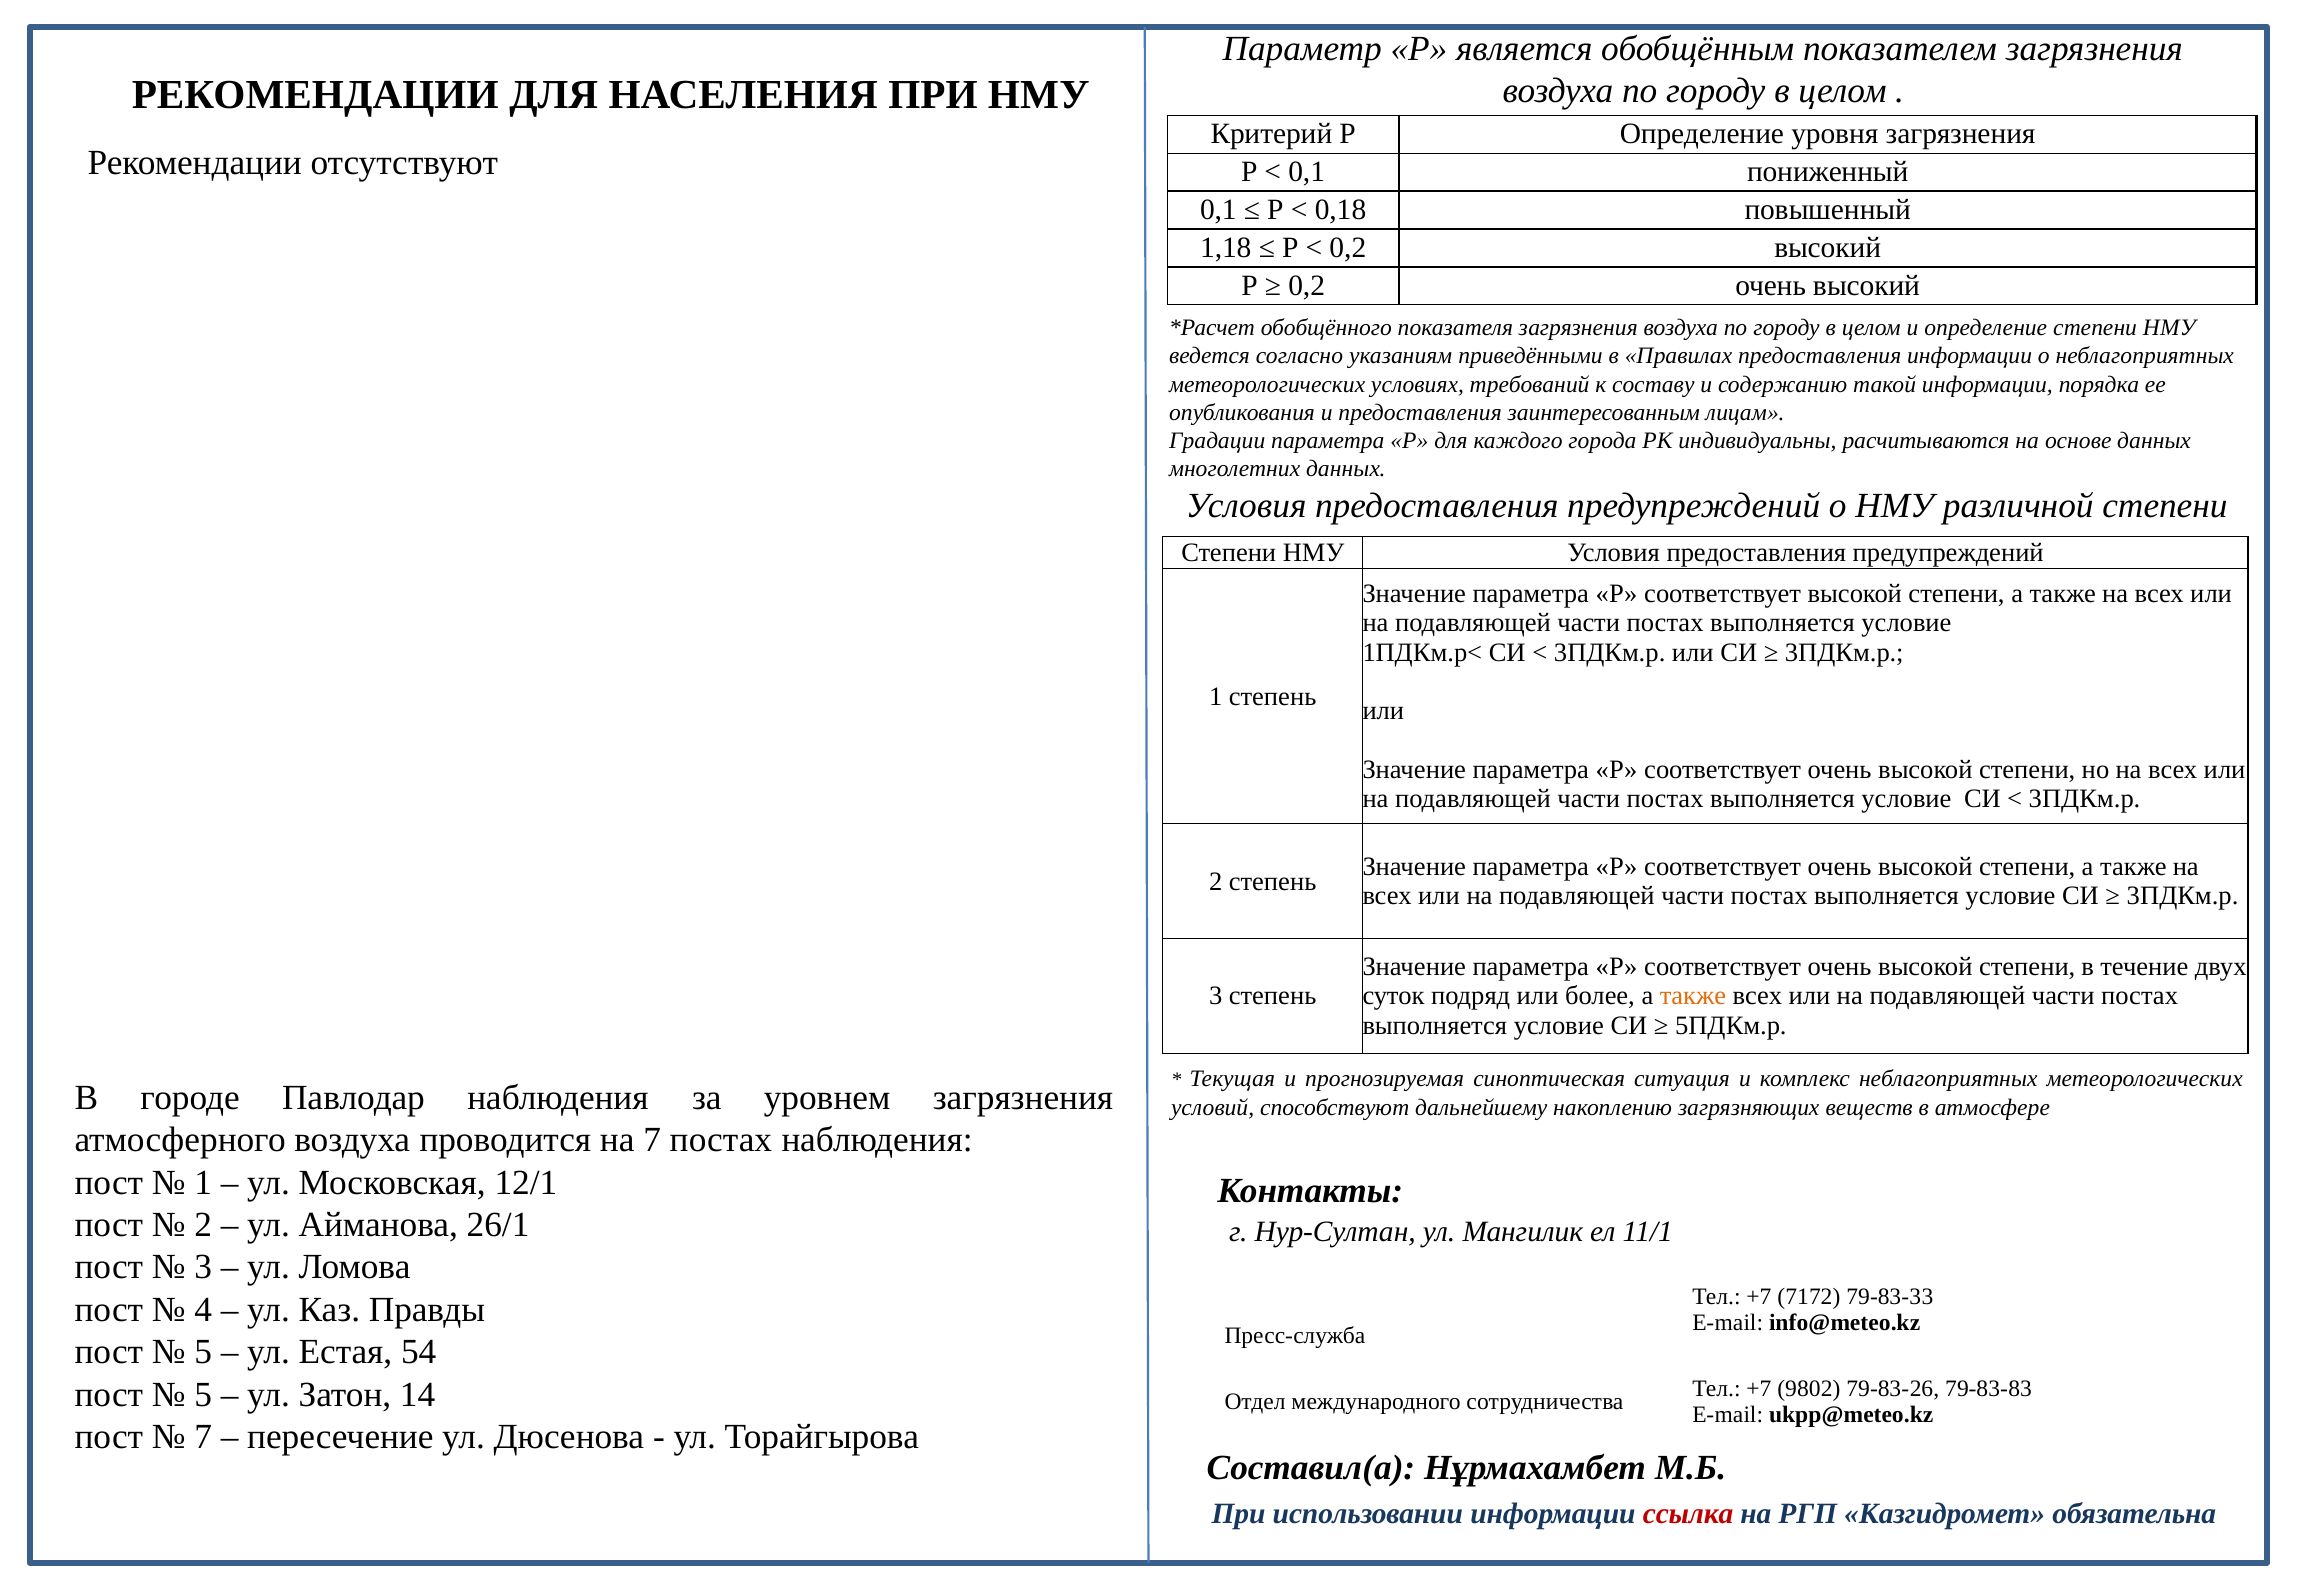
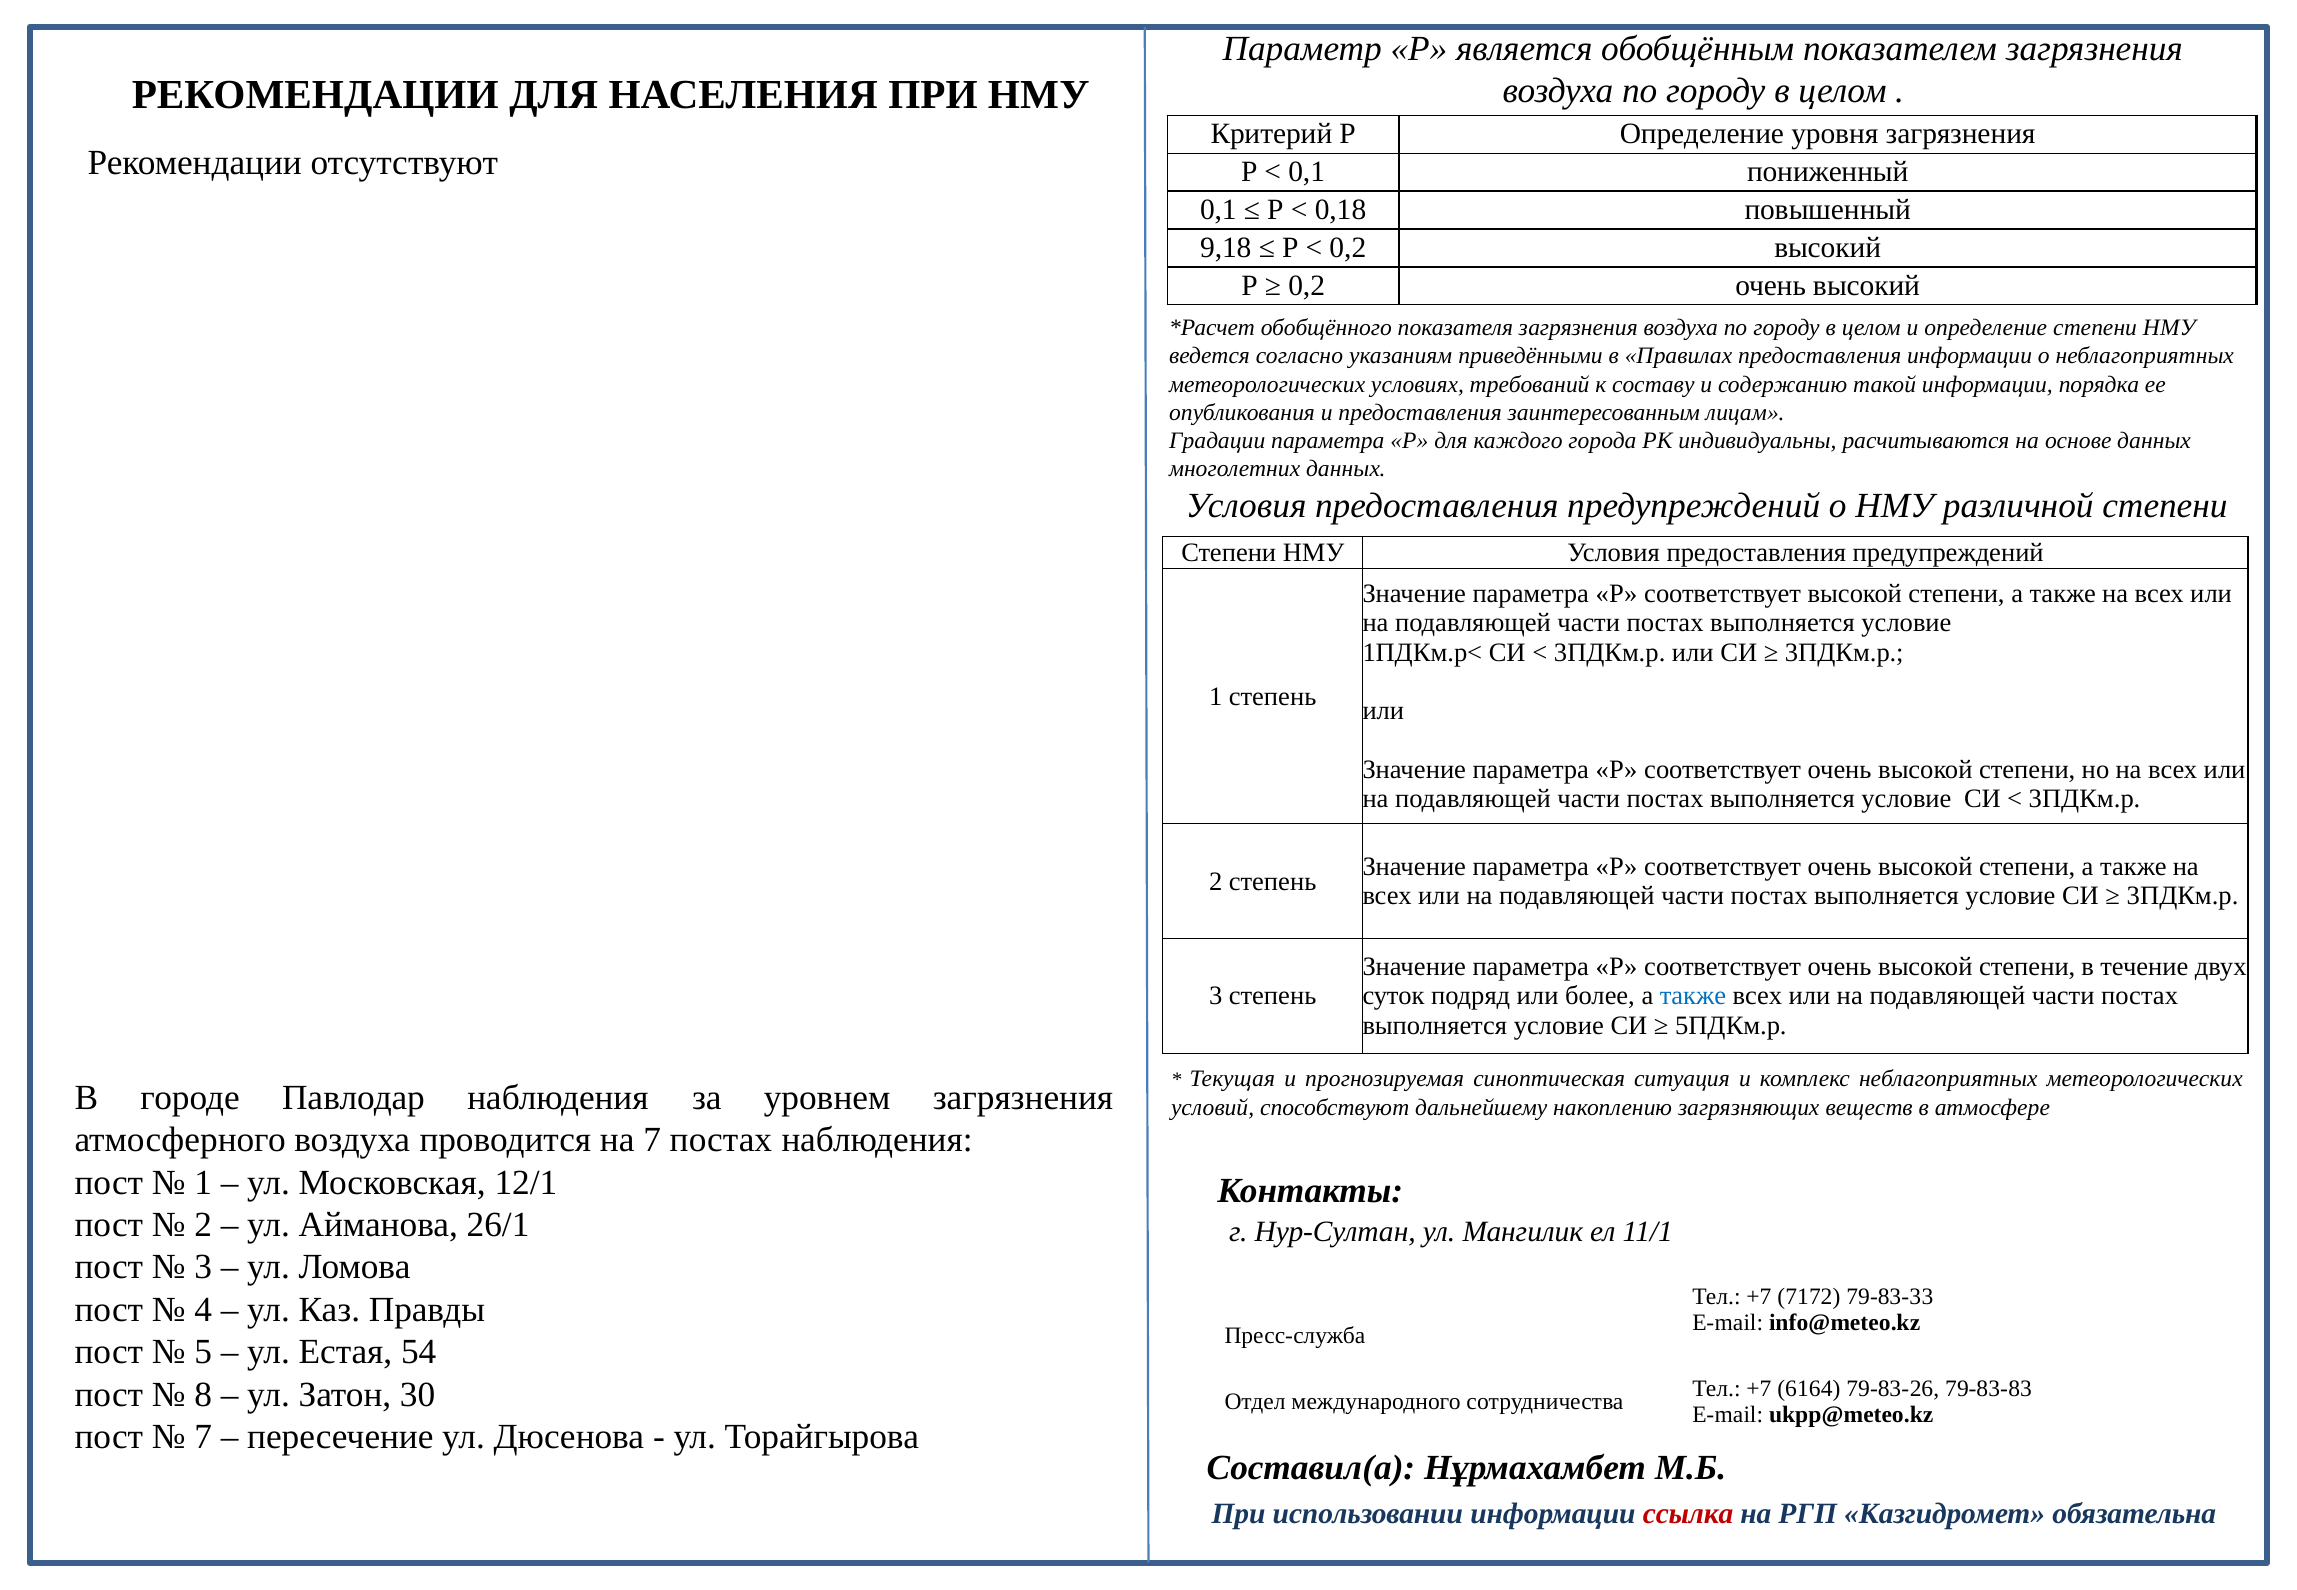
1,18: 1,18 -> 9,18 (1226, 248)
также colour: orange -> blue (1693, 996)
9802: 9802 -> 6164 (1809, 1389)
5: 5 -> 8 (203, 1395)
14: 14 -> 30 (418, 1395)
